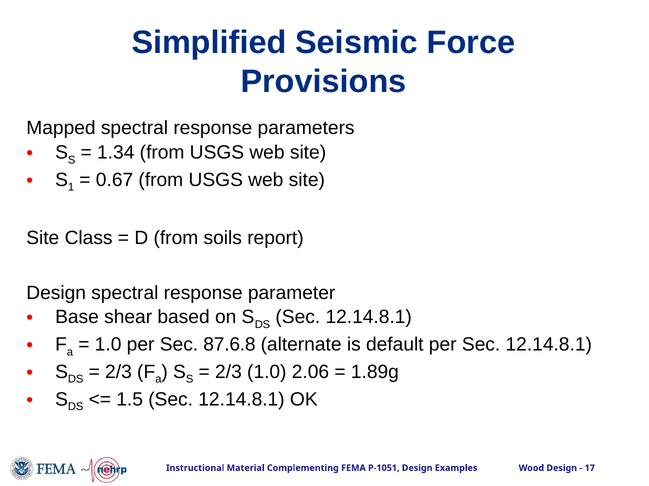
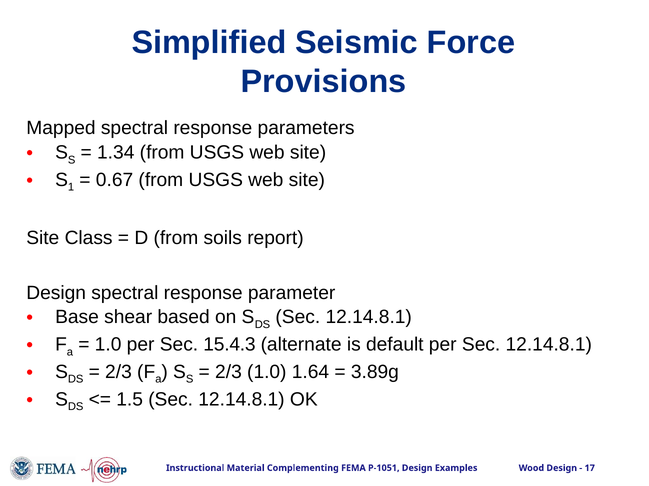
87.6.8: 87.6.8 -> 15.4.3 (229, 345)
2.06: 2.06 -> 1.64 (310, 372)
1.89g: 1.89g -> 3.89g (375, 372)
